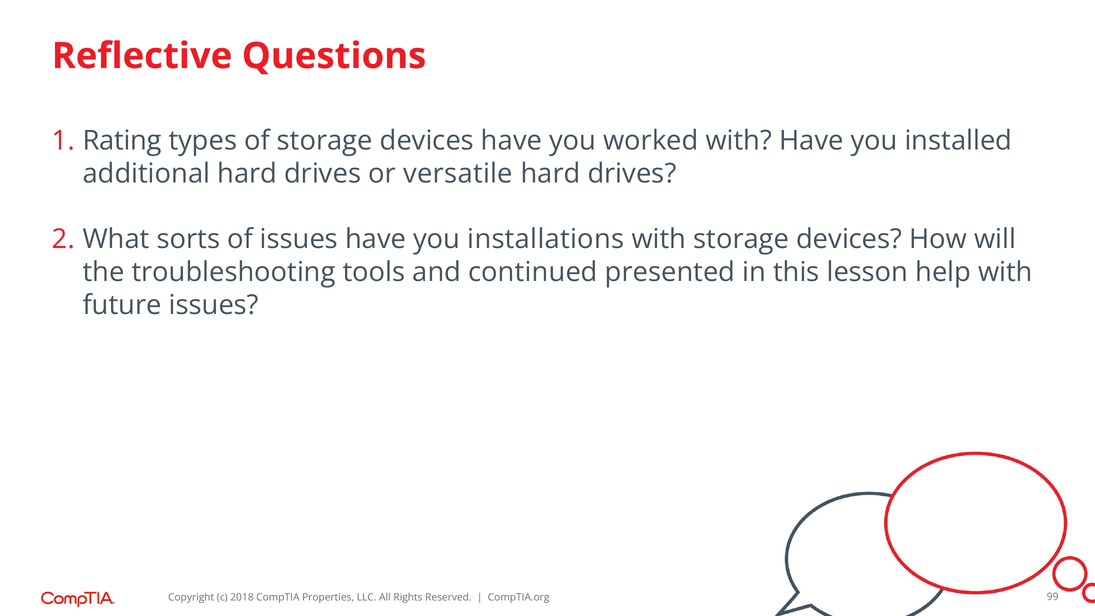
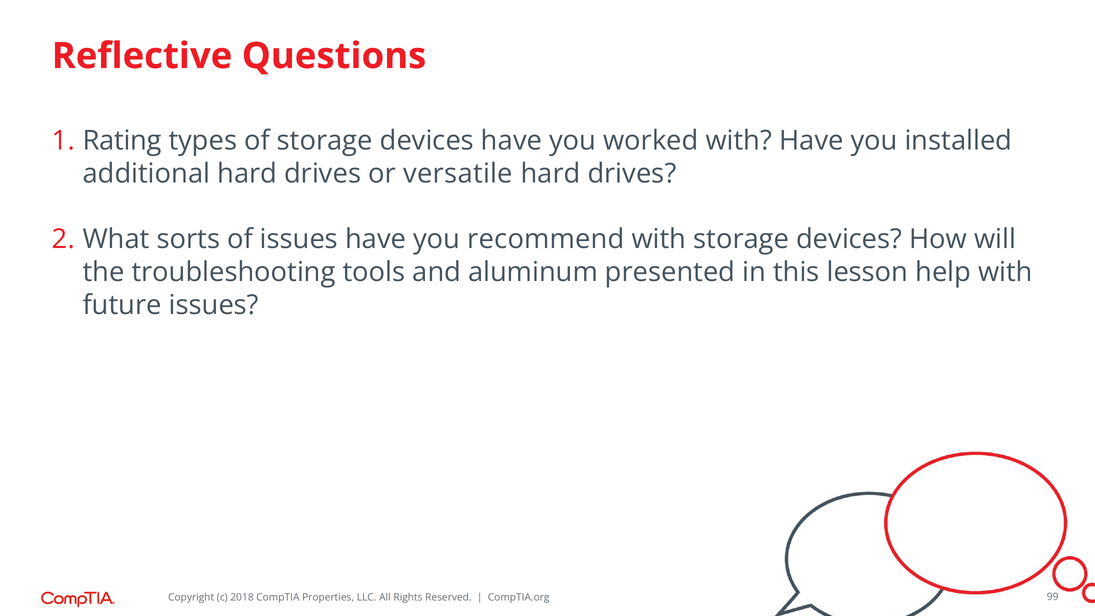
installations: installations -> recommend (546, 239)
continued: continued -> aluminum (533, 272)
